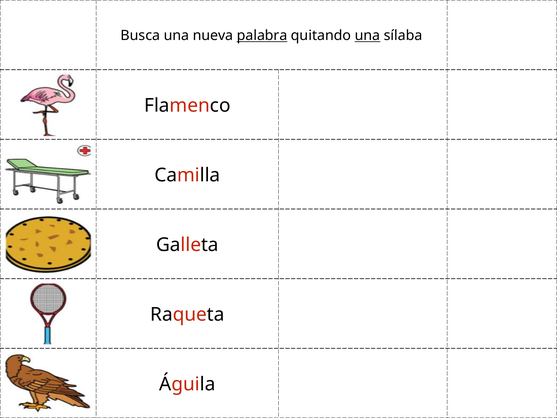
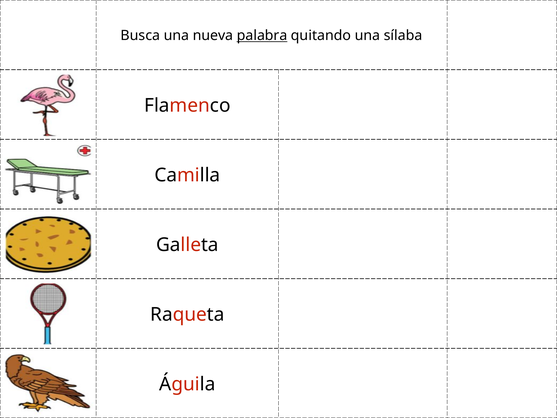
una underline: present -> none (367, 36)
